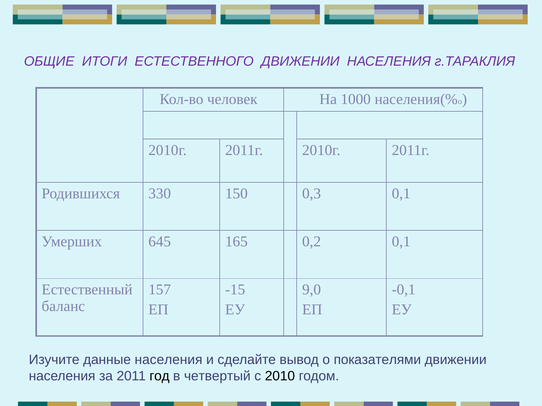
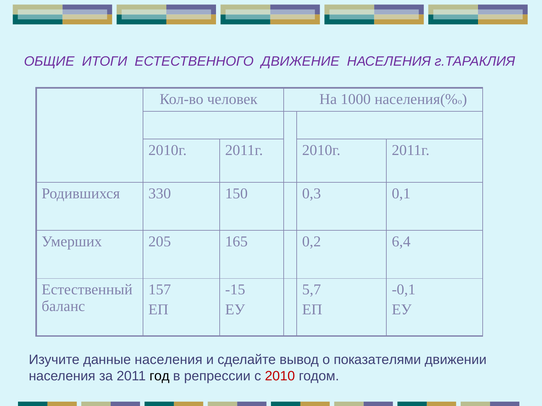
ЕСТЕСТВЕННОГО ДВИЖЕНИИ: ДВИЖЕНИИ -> ДВИЖЕНИЕ (300, 61)
645: 645 -> 205 (160, 242)
0,2 0,1: 0,1 -> 6,4 (401, 242)
9,0: 9,0 -> 5,7 (312, 290)
четвертый: четвертый -> репрессии (217, 376)
2010 colour: black -> red (280, 376)
